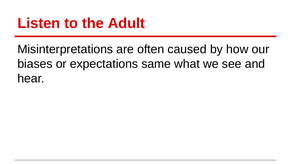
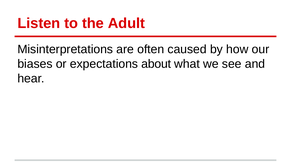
same: same -> about (156, 64)
